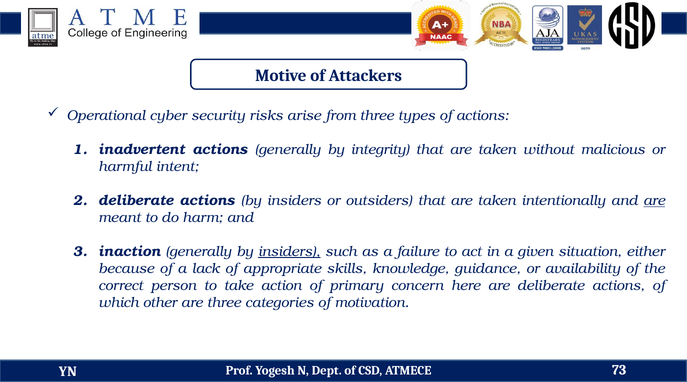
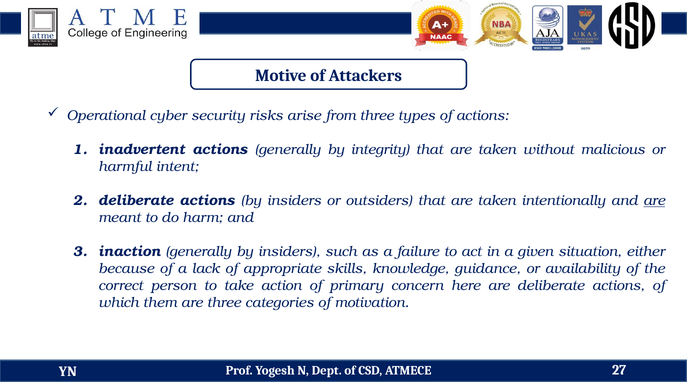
insiders underline: present -> none (289, 251)
other: other -> them (160, 302)
73: 73 -> 27 (619, 370)
